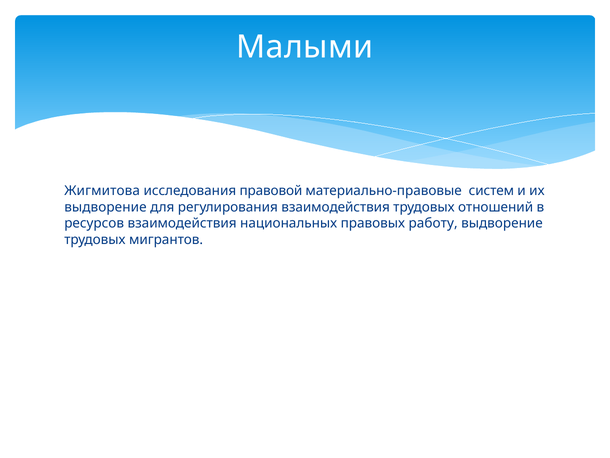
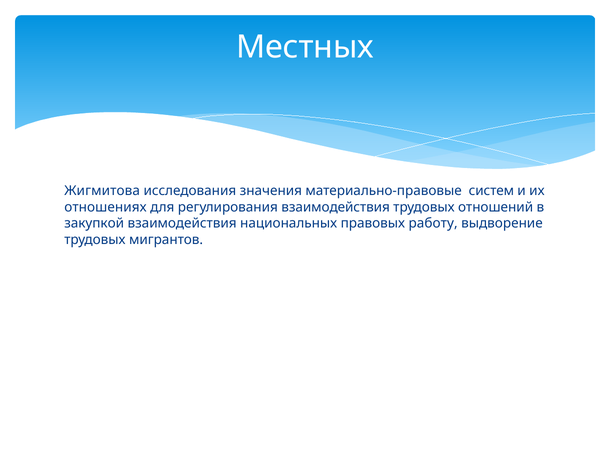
Малыми: Малыми -> Местных (305, 47)
правовой: правовой -> значения (271, 191)
выдворение: выдворение -> отношениях (105, 207)
ресурсов: ресурсов -> закупкой (94, 223)
